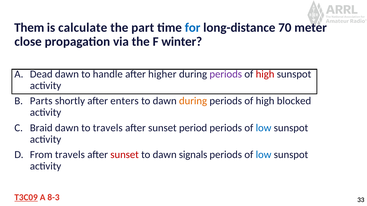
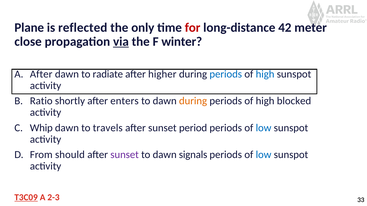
Them: Them -> Plane (29, 28)
calculate: calculate -> reflected (83, 28)
part: part -> only (143, 28)
for colour: blue -> red (193, 28)
70: 70 -> 42 (285, 28)
via underline: none -> present (121, 42)
A Dead: Dead -> After (41, 74)
handle: handle -> radiate (108, 74)
periods colour: purple -> blue (226, 74)
high colour: red -> blue (265, 74)
Parts: Parts -> Ratio (41, 101)
Braid: Braid -> Whip (41, 128)
From travels: travels -> should (70, 155)
sunset colour: red -> purple (125, 155)
8-3: 8-3 -> 2-3 (53, 198)
